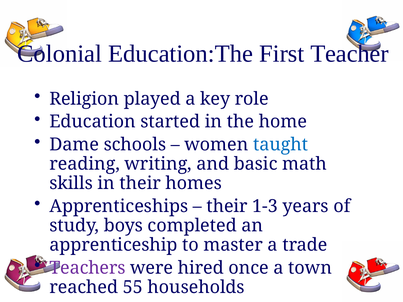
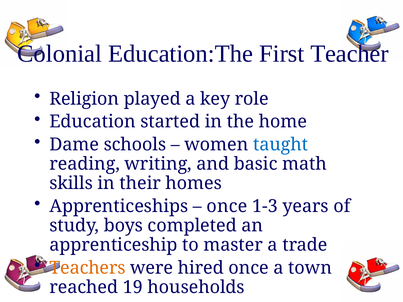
their: their -> once (227, 206)
Teachers colour: purple -> orange (87, 268)
55: 55 -> 19 (133, 287)
